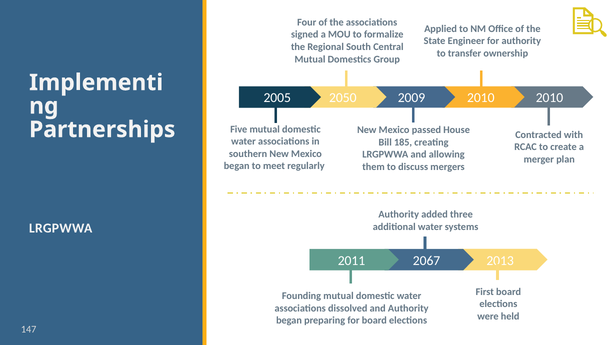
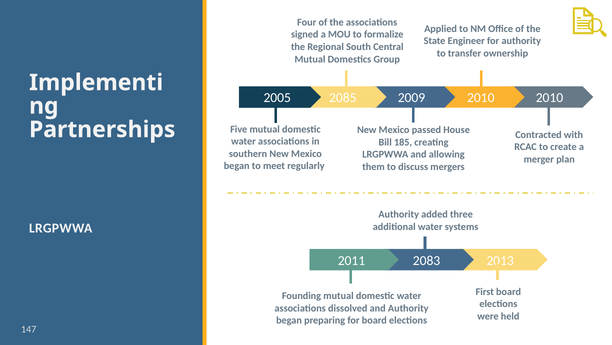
2050: 2050 -> 2085 (343, 98)
2067: 2067 -> 2083 (427, 260)
